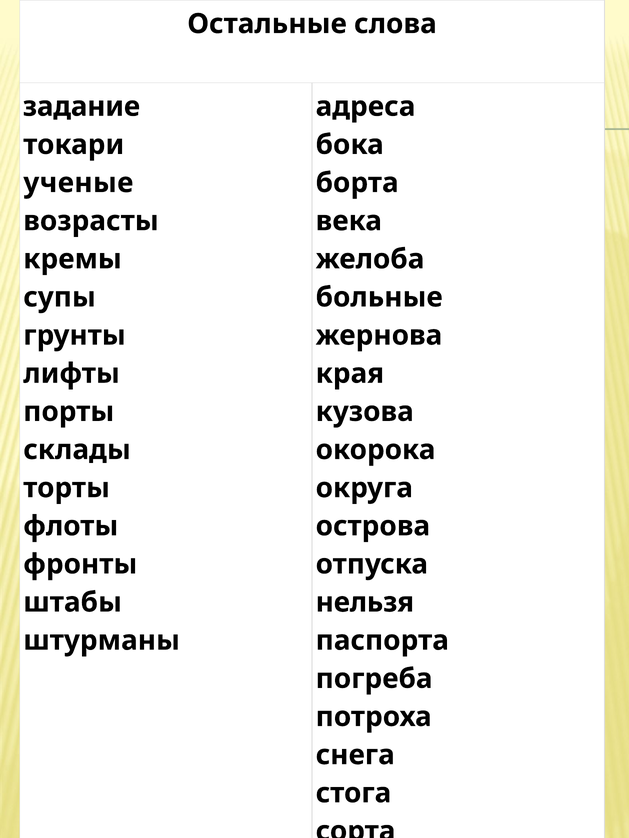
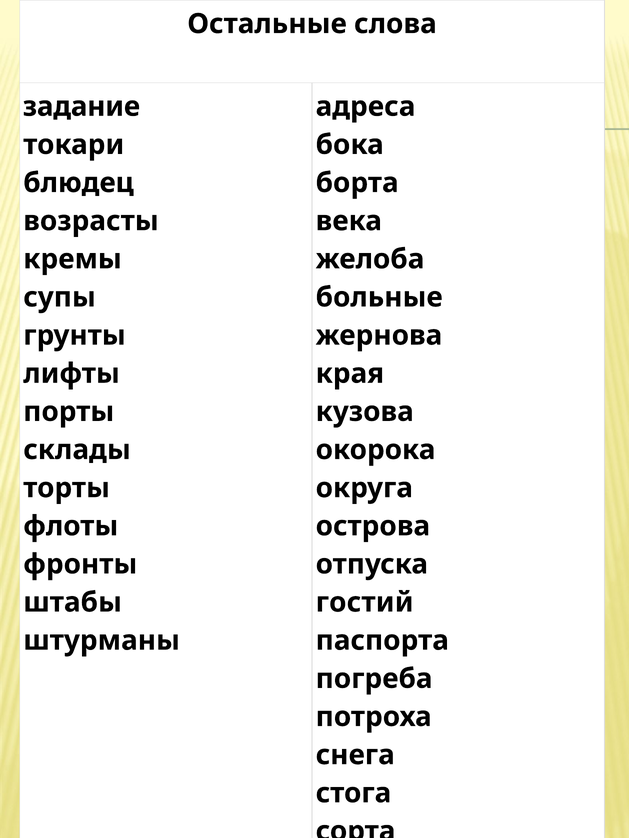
ученые: ученые -> блюдец (79, 183)
нельзя: нельзя -> гостий (365, 603)
